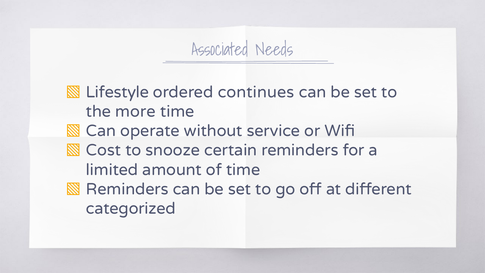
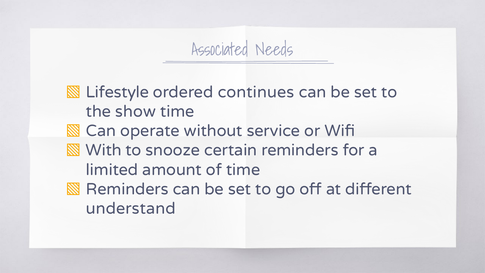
more: more -> show (136, 111)
Cost: Cost -> With (104, 150)
categorized: categorized -> understand (131, 208)
